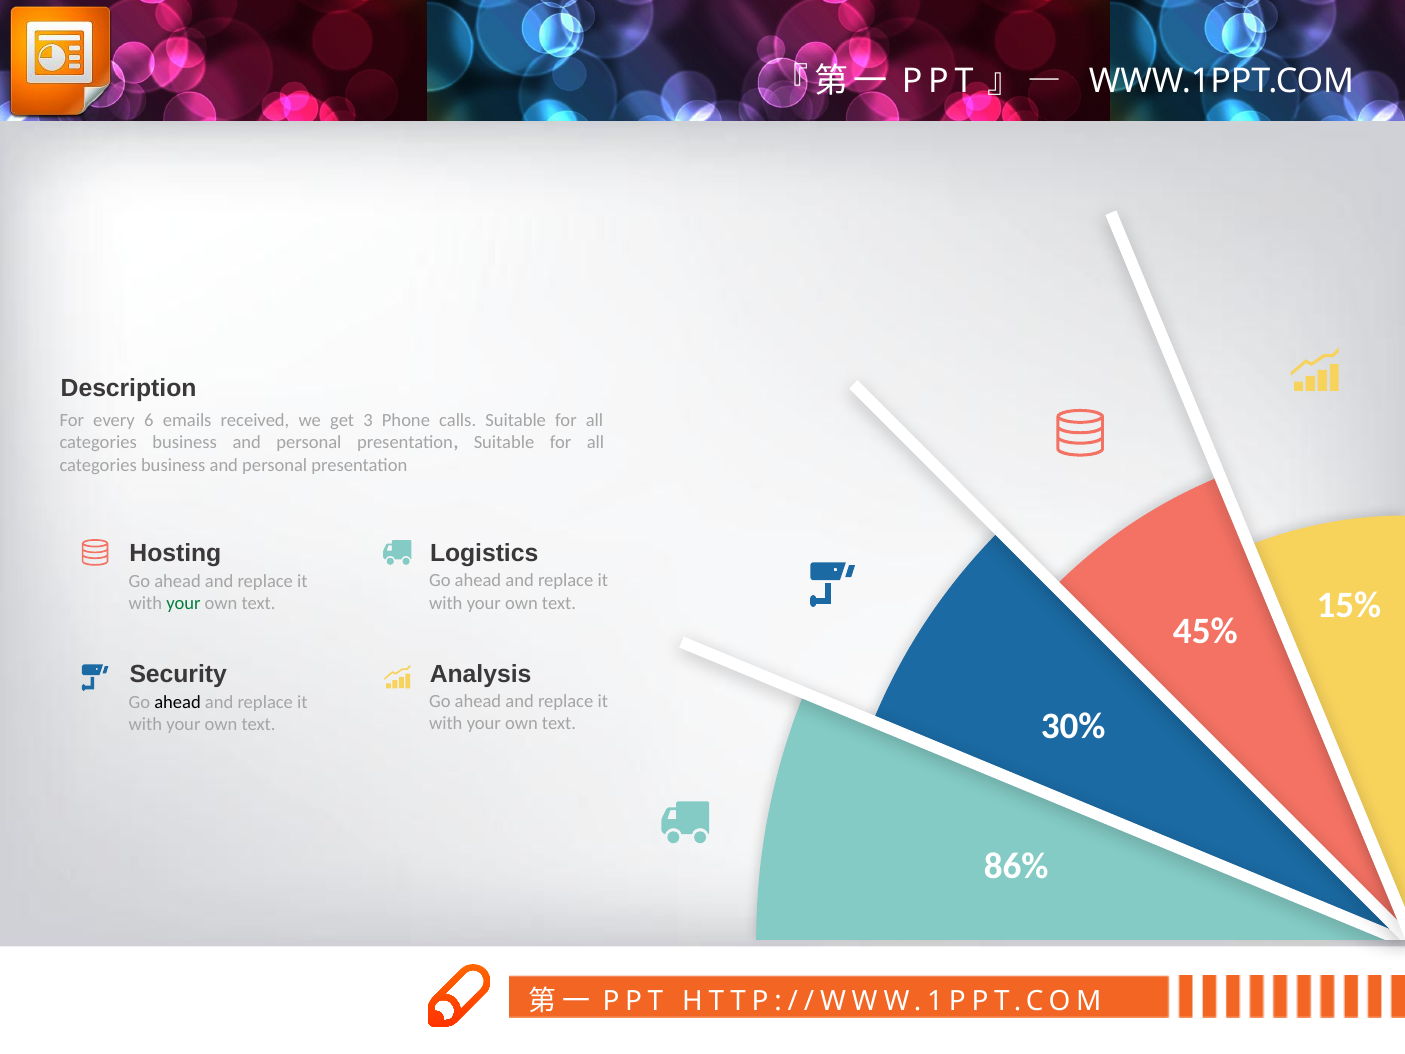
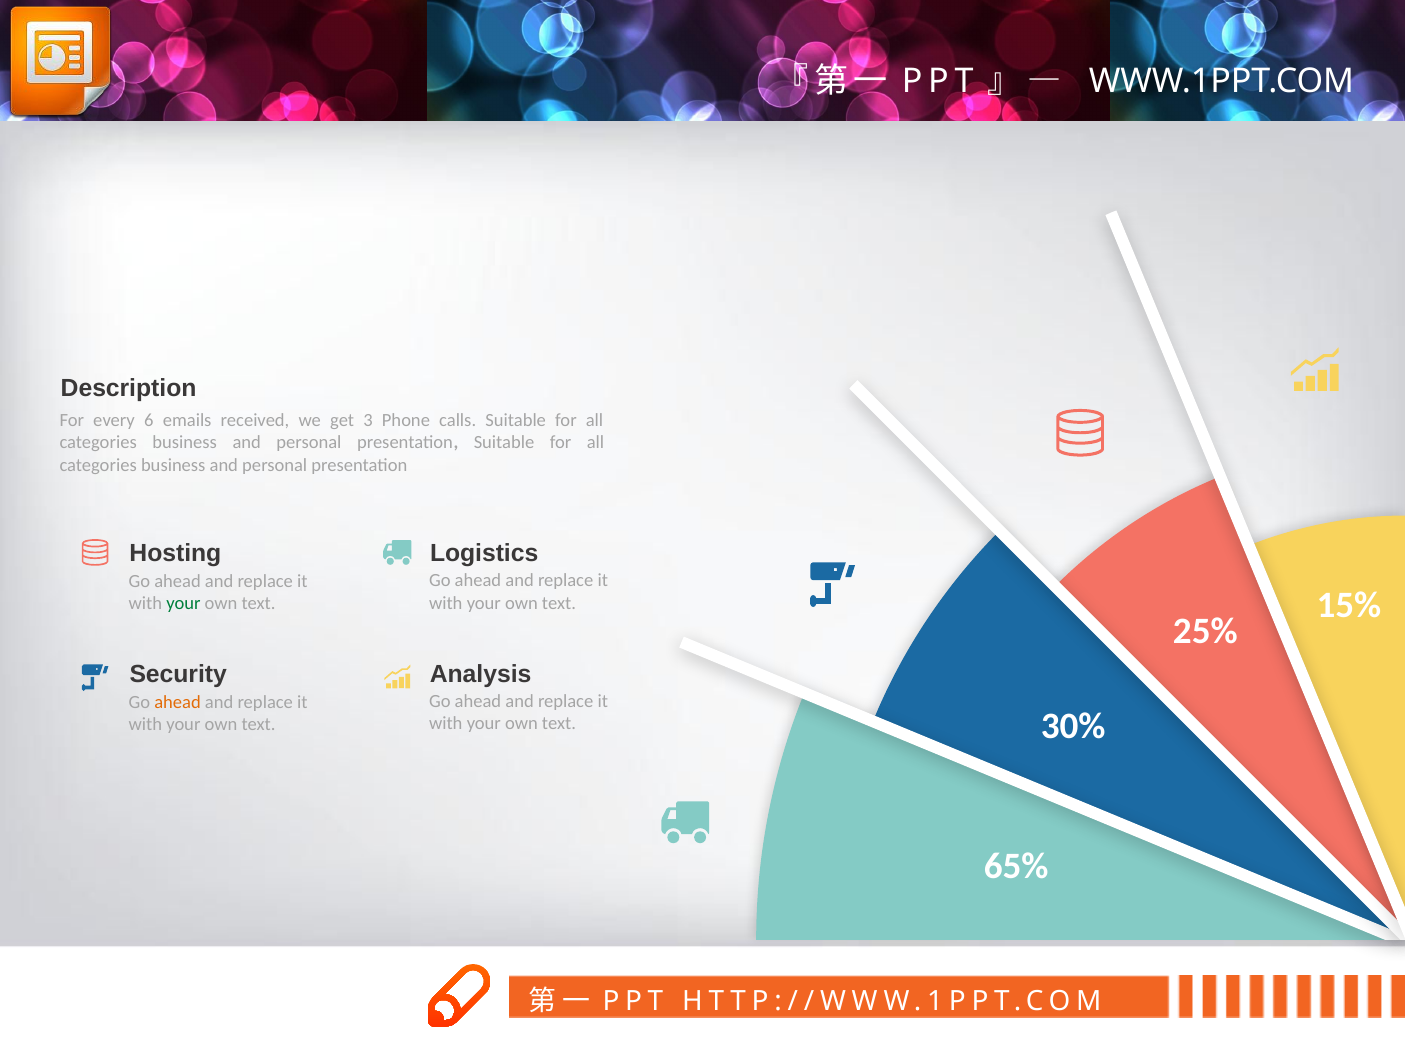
45%: 45% -> 25% (1205, 631)
ahead colour: black -> orange (178, 702)
86%: 86% -> 65% (1016, 866)
